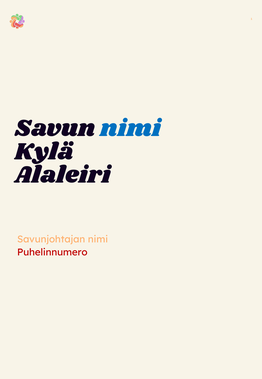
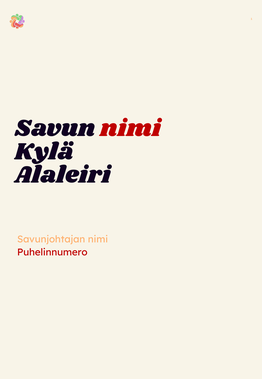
nimi colour: blue -> red (130, 128)
